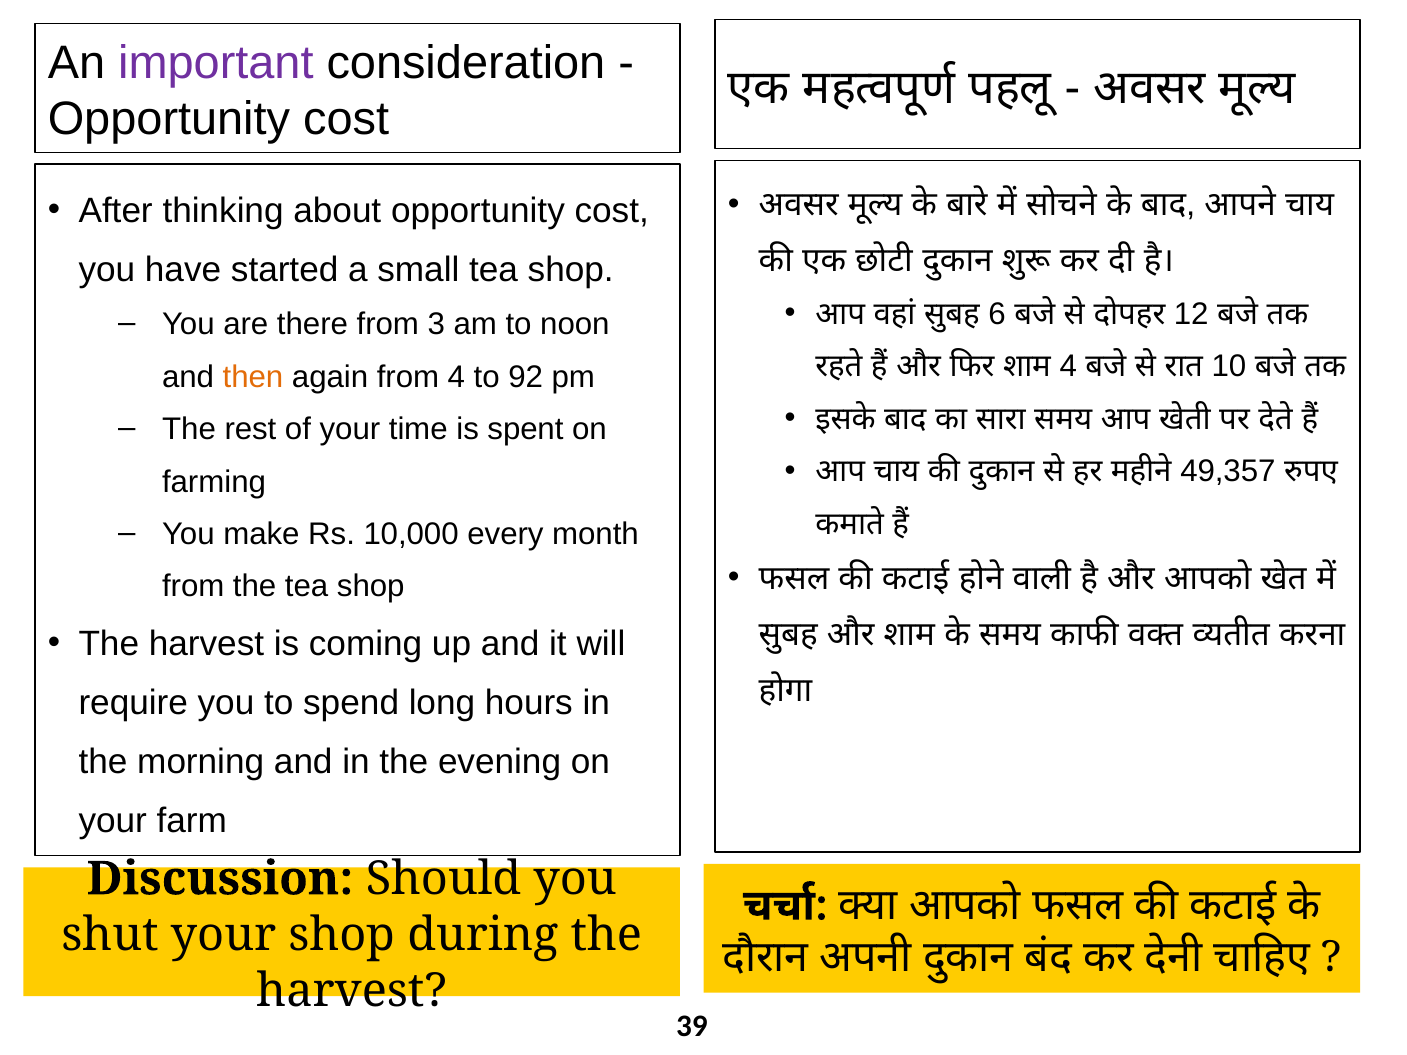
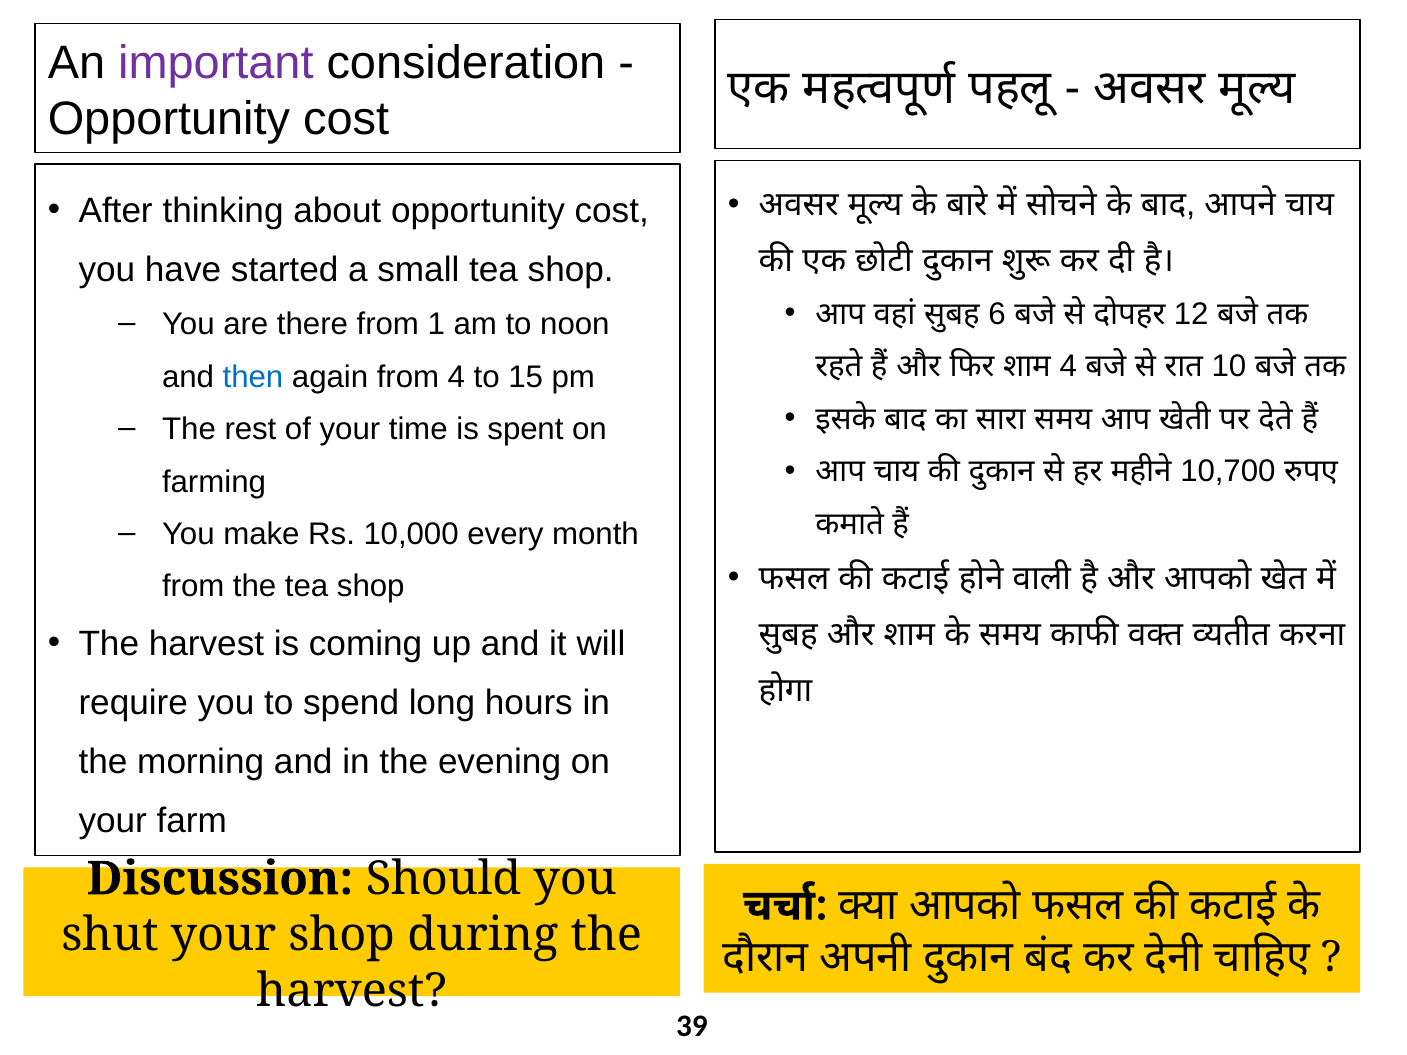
3: 3 -> 1 (436, 324)
then colour: orange -> blue (253, 377)
92: 92 -> 15 (526, 377)
49,357: 49,357 -> 10,700 (1228, 472)
